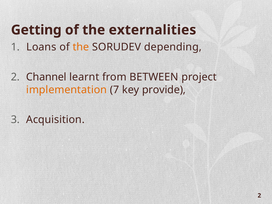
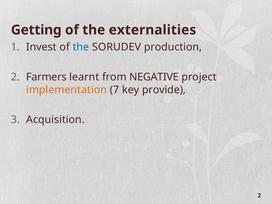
Loans: Loans -> Invest (41, 47)
the colour: orange -> blue (81, 47)
depending: depending -> production (173, 47)
Channel: Channel -> Farmers (46, 77)
BETWEEN: BETWEEN -> NEGATIVE (154, 77)
